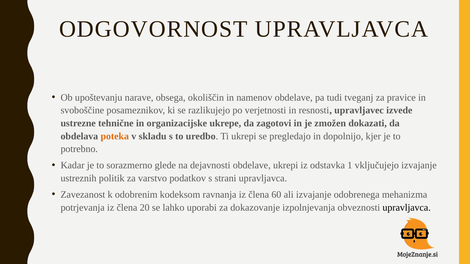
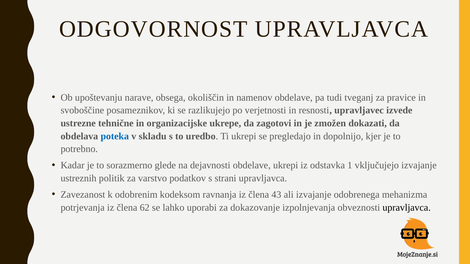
poteka colour: orange -> blue (115, 136)
60: 60 -> 43 (276, 195)
20: 20 -> 62 (145, 208)
